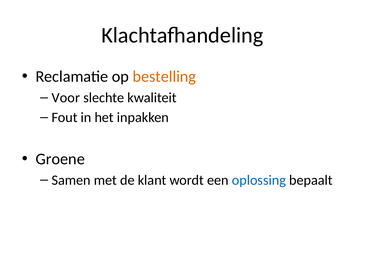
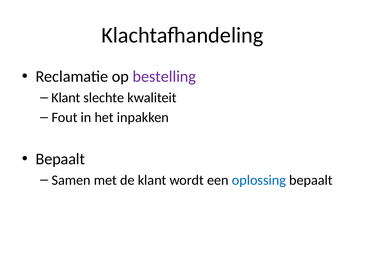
bestelling colour: orange -> purple (164, 77)
Voor: Voor -> Klant (66, 98)
Groene: Groene -> Bepaalt (60, 159)
